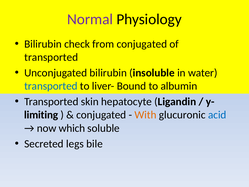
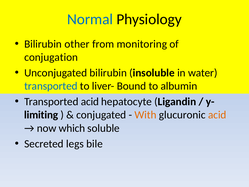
Normal colour: purple -> blue (90, 19)
check: check -> other (77, 44)
from conjugated: conjugated -> monitoring (142, 44)
transported: transported -> conjugation (51, 57)
Transported skin: skin -> acid (90, 101)
acid colour: blue -> orange (217, 115)
